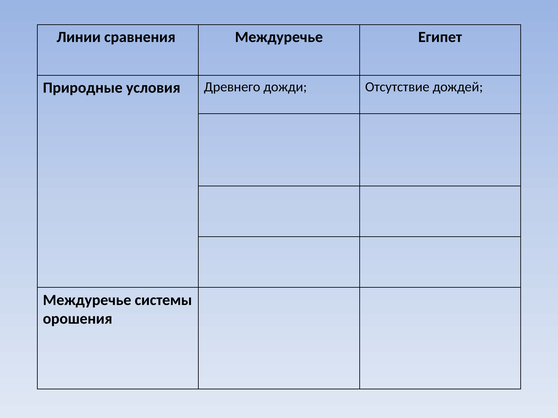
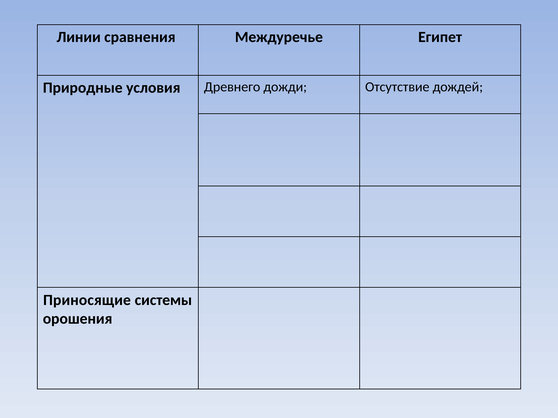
Междуречье: Междуречье -> Приносящие (87, 300)
